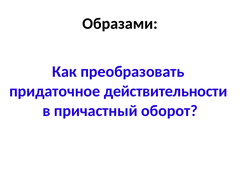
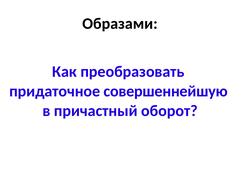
действительности: действительности -> совершеннейшую (166, 91)
